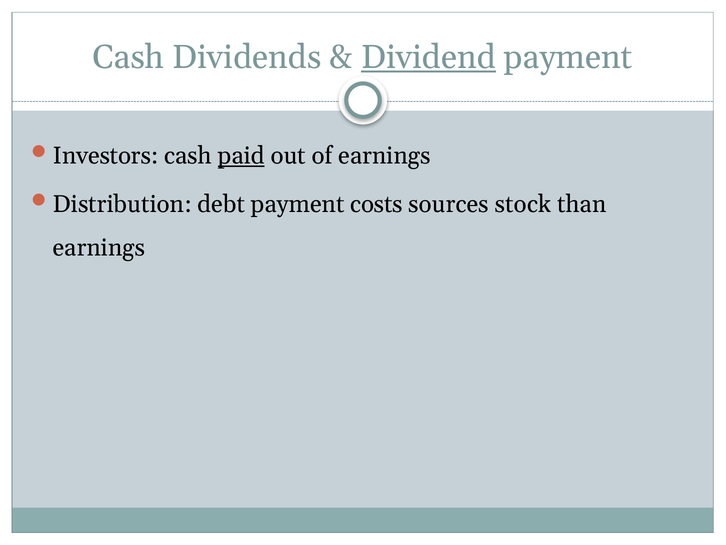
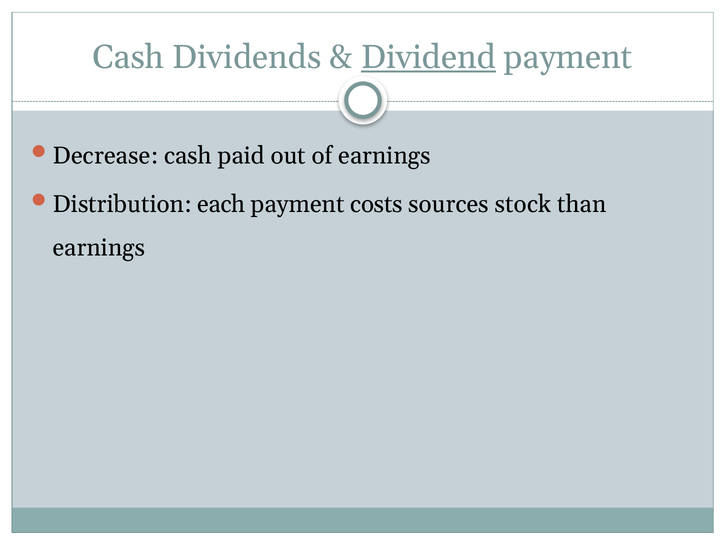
Investors: Investors -> Decrease (106, 156)
paid underline: present -> none (241, 156)
debt: debt -> each (221, 204)
